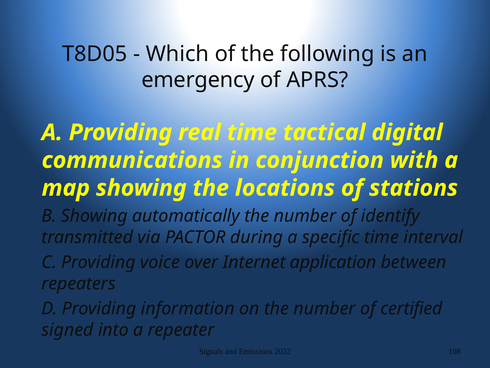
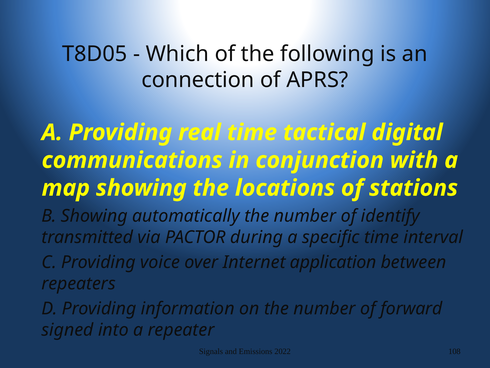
emergency: emergency -> connection (198, 80)
certified: certified -> forward (411, 308)
